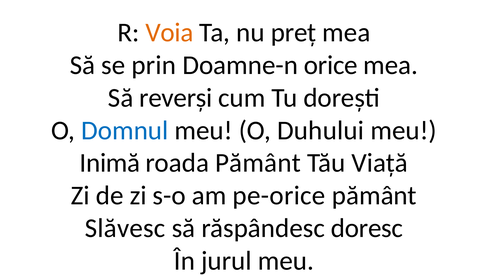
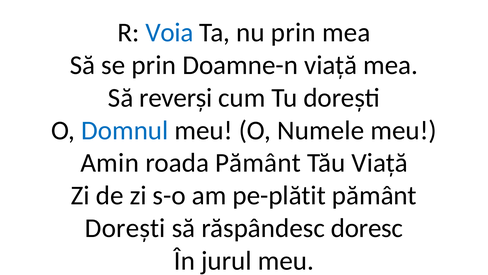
Voia colour: orange -> blue (169, 33)
nu preț: preț -> prin (293, 33)
Doamne-n orice: orice -> viață (331, 65)
Duhului: Duhului -> Numele (321, 130)
Inimă: Inimă -> Amin (110, 163)
pe-orice: pe-orice -> pe-plătit (279, 195)
Slăvesc: Slăvesc -> Dorești (125, 228)
